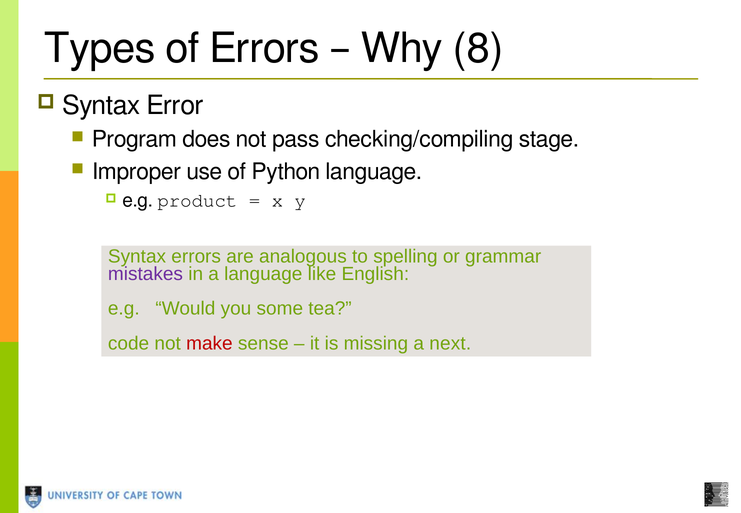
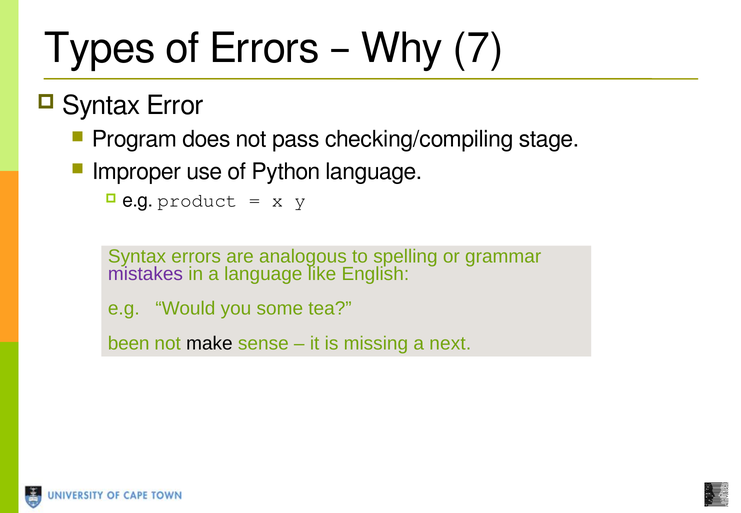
8: 8 -> 7 (478, 48)
code: code -> been (129, 343)
make colour: red -> black (209, 343)
